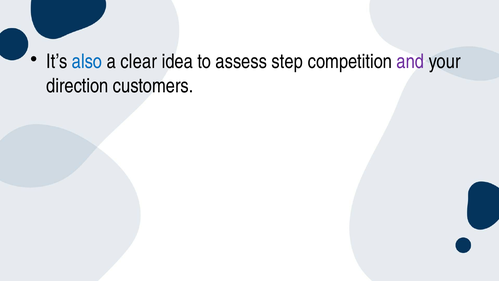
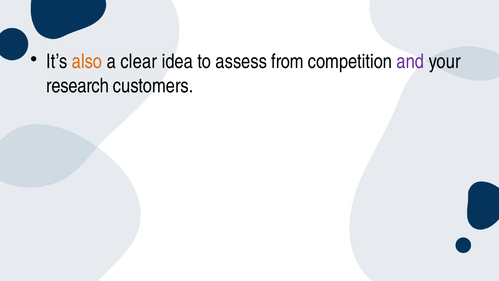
also colour: blue -> orange (87, 61)
step: step -> from (288, 61)
direction: direction -> research (77, 86)
